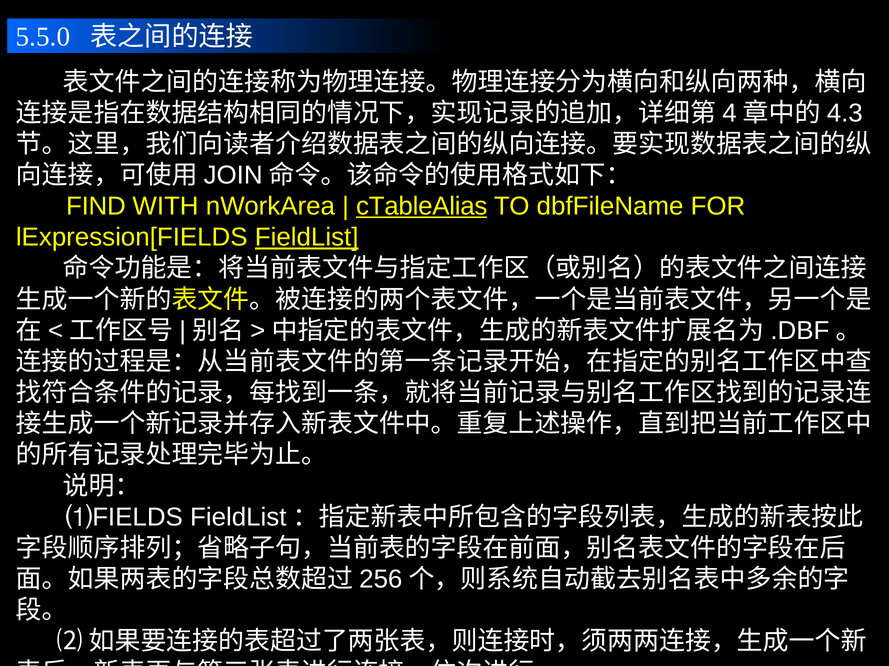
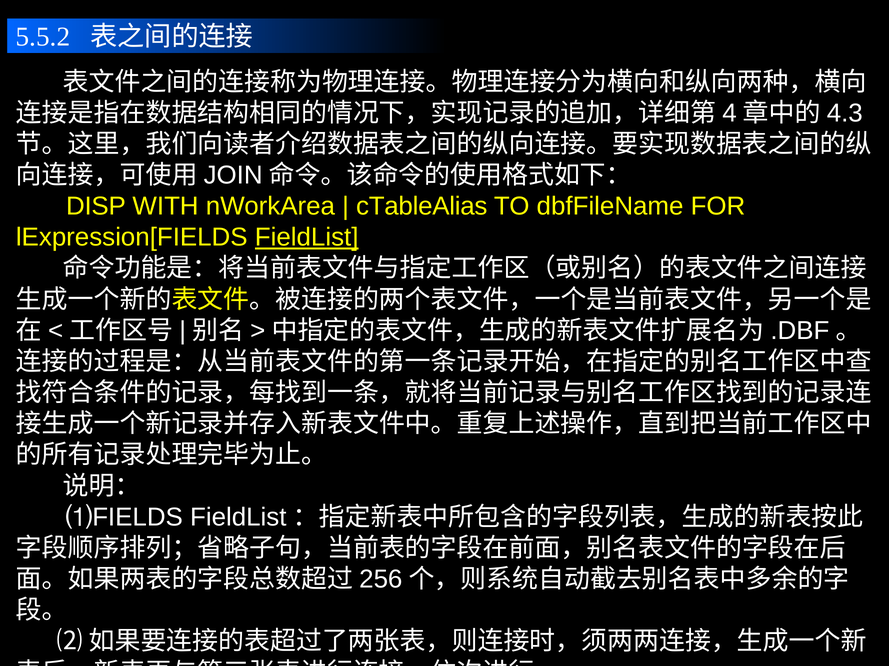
5.5.0: 5.5.0 -> 5.5.2 (43, 37)
FIND: FIND -> DISP (96, 207)
cTableAlias underline: present -> none (422, 207)
